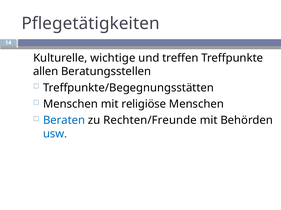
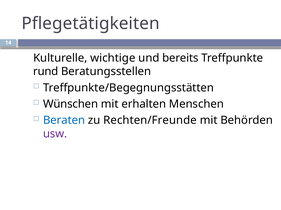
treffen: treffen -> bereits (180, 58)
allen: allen -> rund (46, 72)
Menschen: Menschen -> Wünschen (71, 104)
religiöse: religiöse -> erhalten (144, 104)
usw colour: blue -> purple (55, 134)
